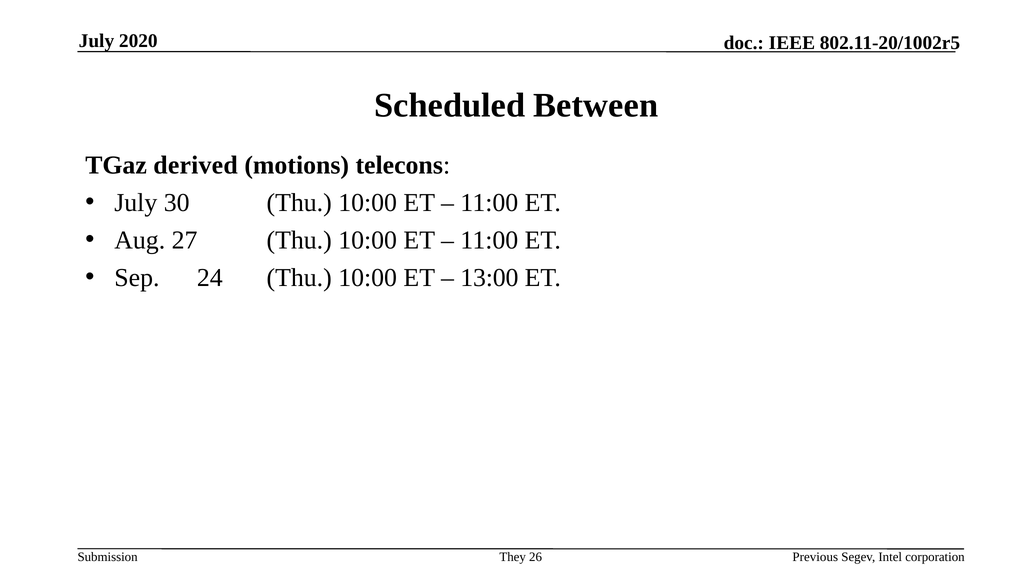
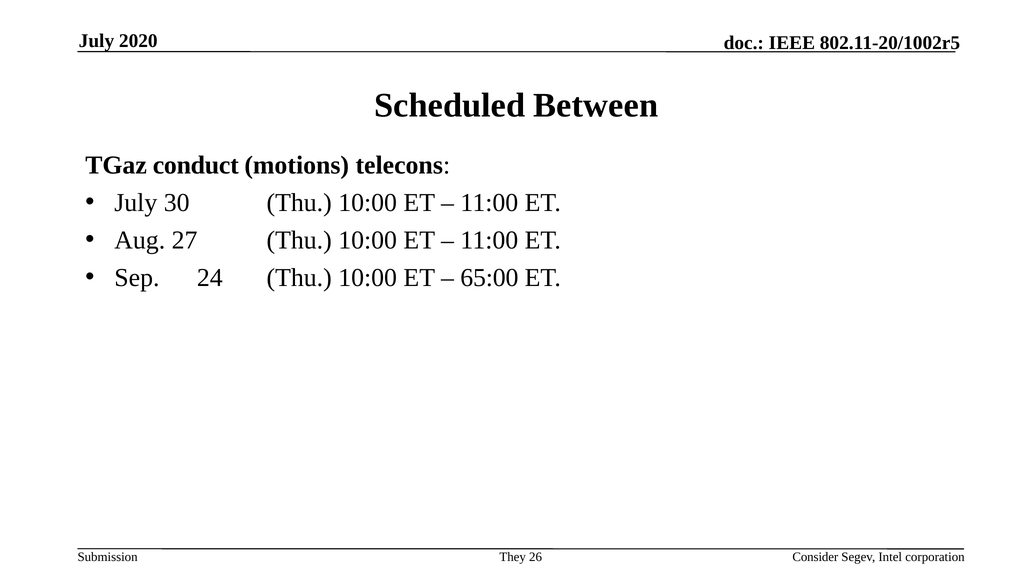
derived: derived -> conduct (196, 165)
13:00: 13:00 -> 65:00 (489, 278)
Previous: Previous -> Consider (815, 557)
